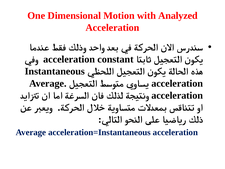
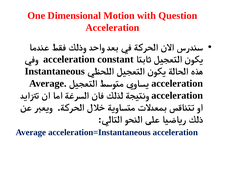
Analyzed: Analyzed -> Question (178, 16)
